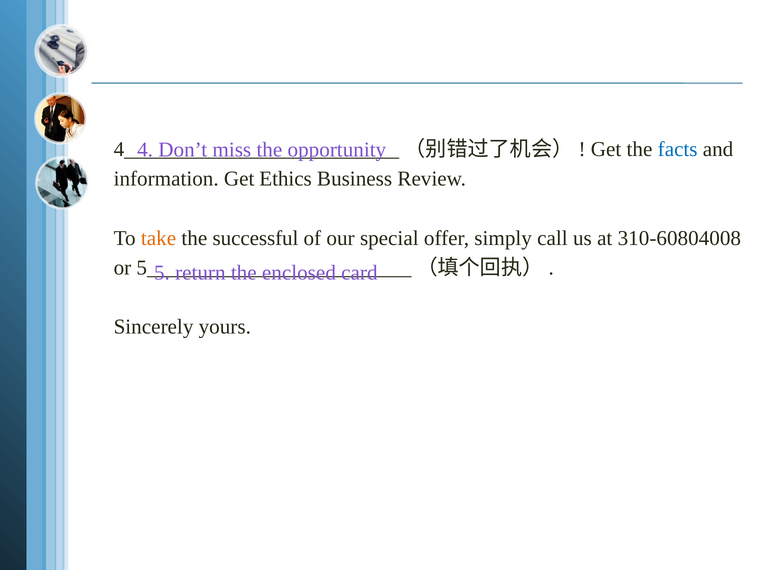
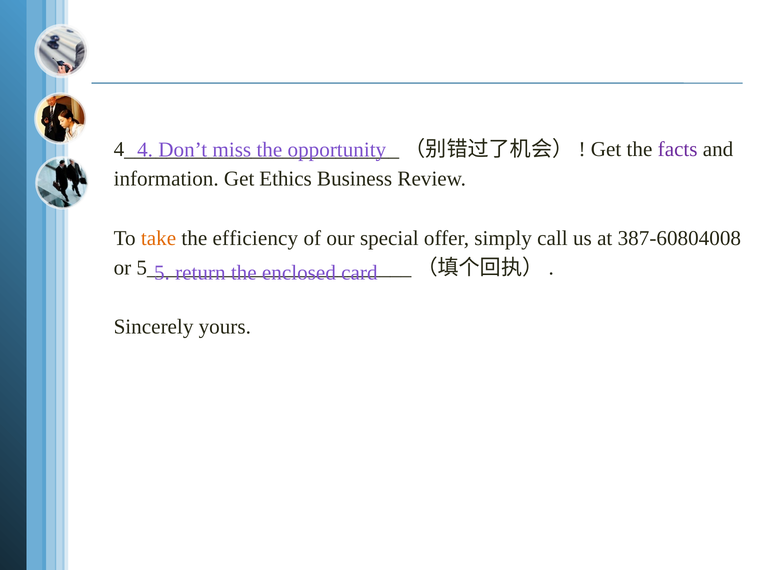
facts colour: blue -> purple (678, 149)
successful: successful -> efficiency (255, 238)
310-60804008: 310-60804008 -> 387-60804008 (679, 238)
